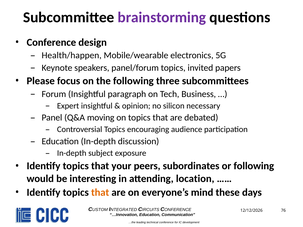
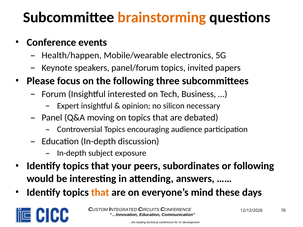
brainstorming colour: purple -> orange (162, 17)
design: design -> events (93, 42)
paragraph: paragraph -> interested (127, 94)
location: location -> answers (195, 179)
